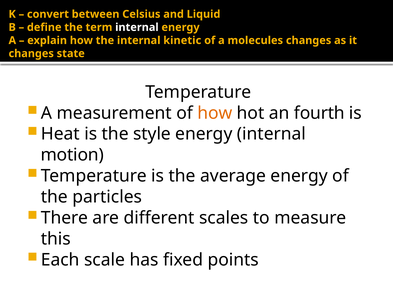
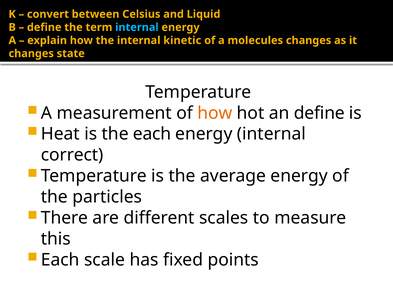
internal colour: white -> light blue (137, 27)
an fourth: fourth -> define (319, 113)
the style: style -> each (152, 134)
motion: motion -> correct (72, 155)
